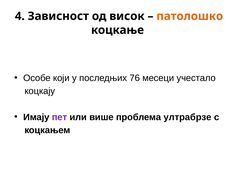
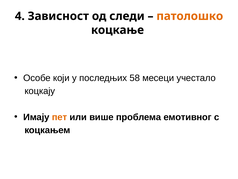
висок: висок -> следи (127, 16)
76: 76 -> 58 (135, 78)
пет colour: purple -> orange (60, 117)
ултрабрзе: ултрабрзе -> емотивног (188, 117)
